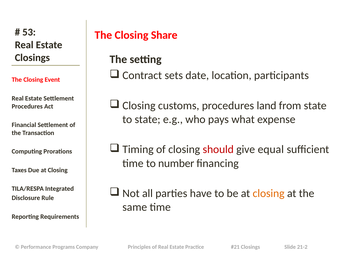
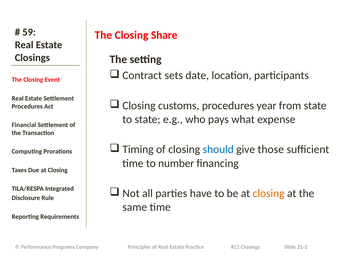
53: 53 -> 59 (29, 32)
land: land -> year (267, 106)
should colour: red -> blue (218, 150)
equal: equal -> those (271, 150)
